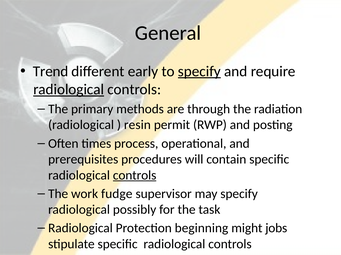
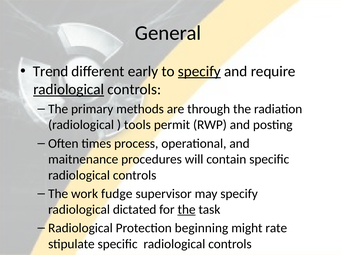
resin: resin -> tools (137, 125)
prerequisites: prerequisites -> maitnenance (83, 160)
controls underline: present -> none (135, 176)
possibly: possibly -> dictated (135, 210)
the underline: none -> present (187, 210)
jobs: jobs -> rate (276, 229)
